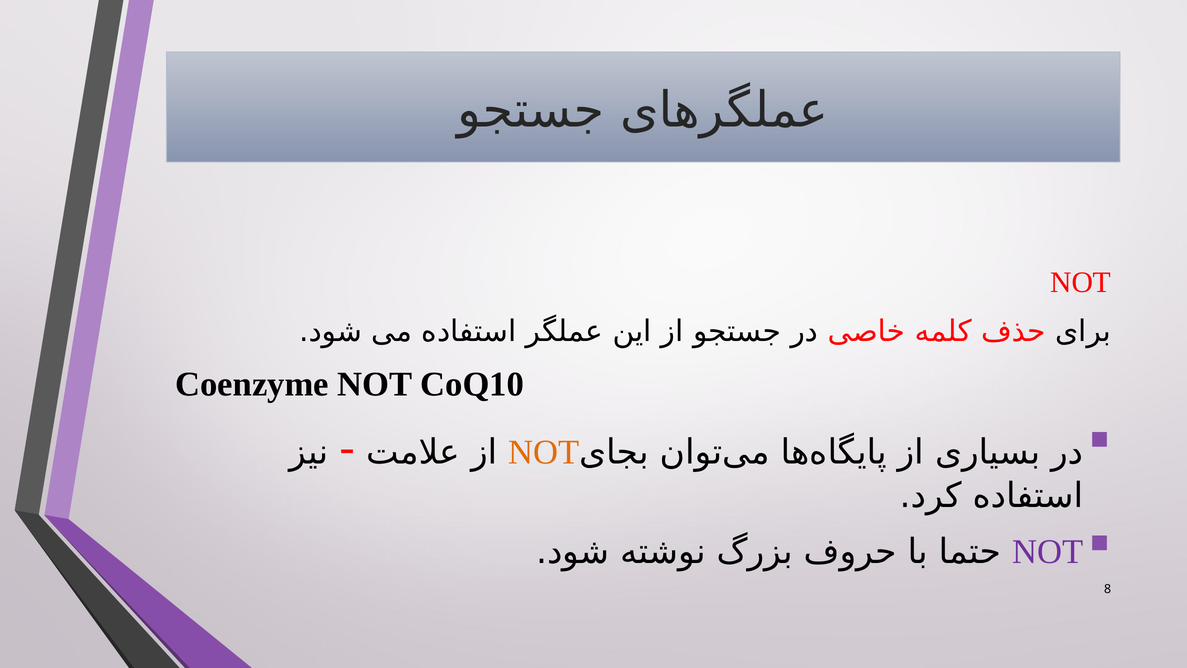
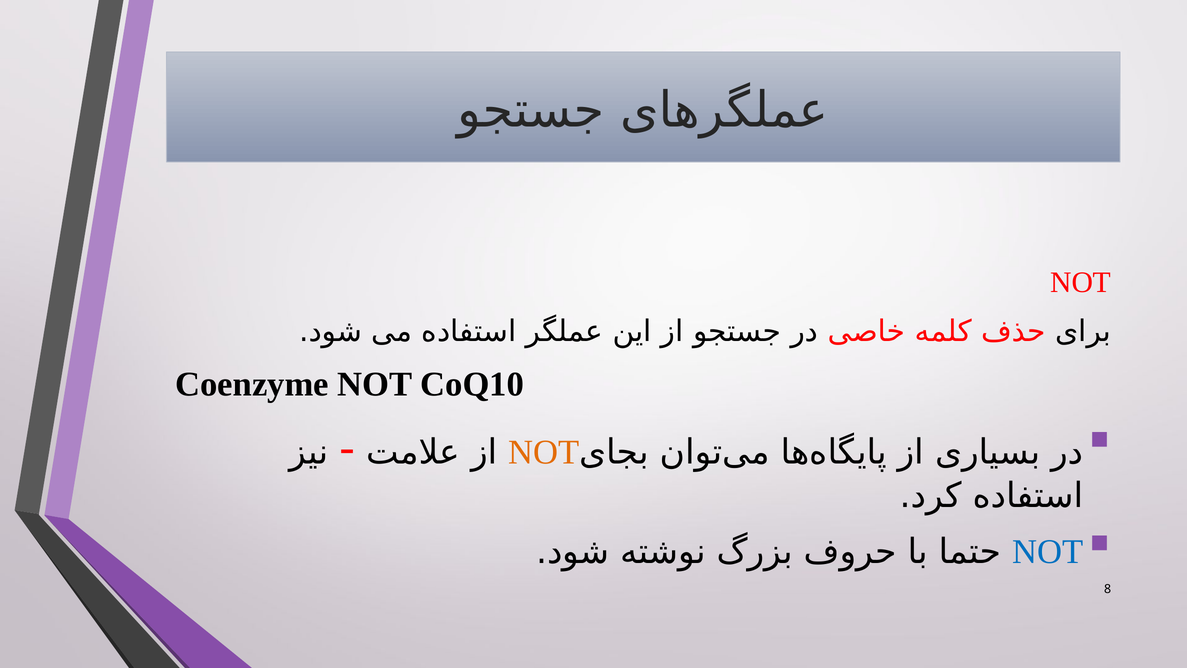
NOT colour: purple -> blue (1048, 551)
